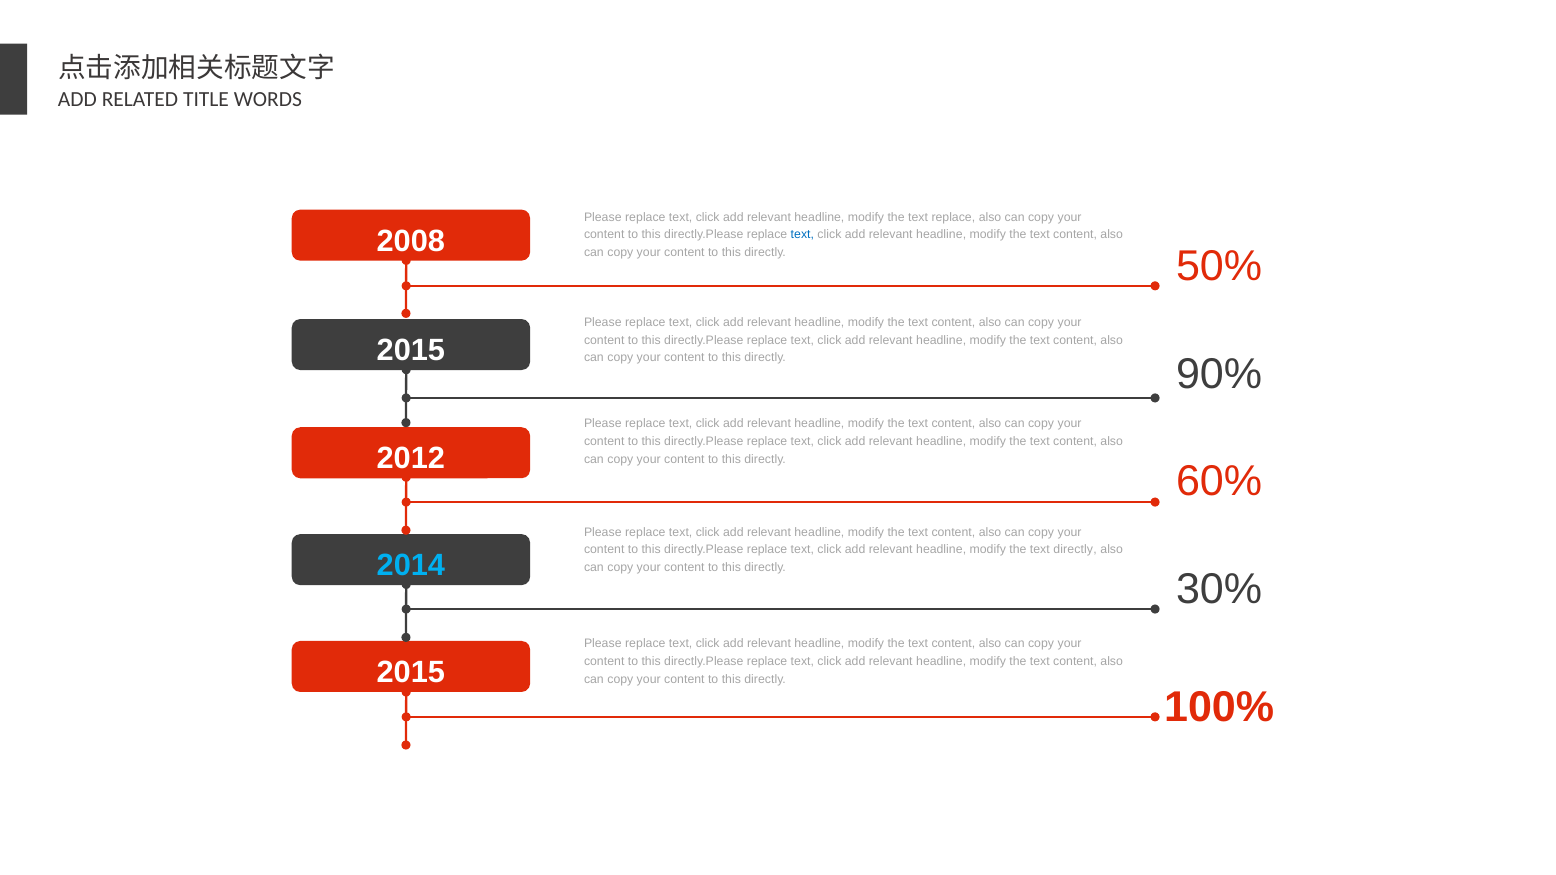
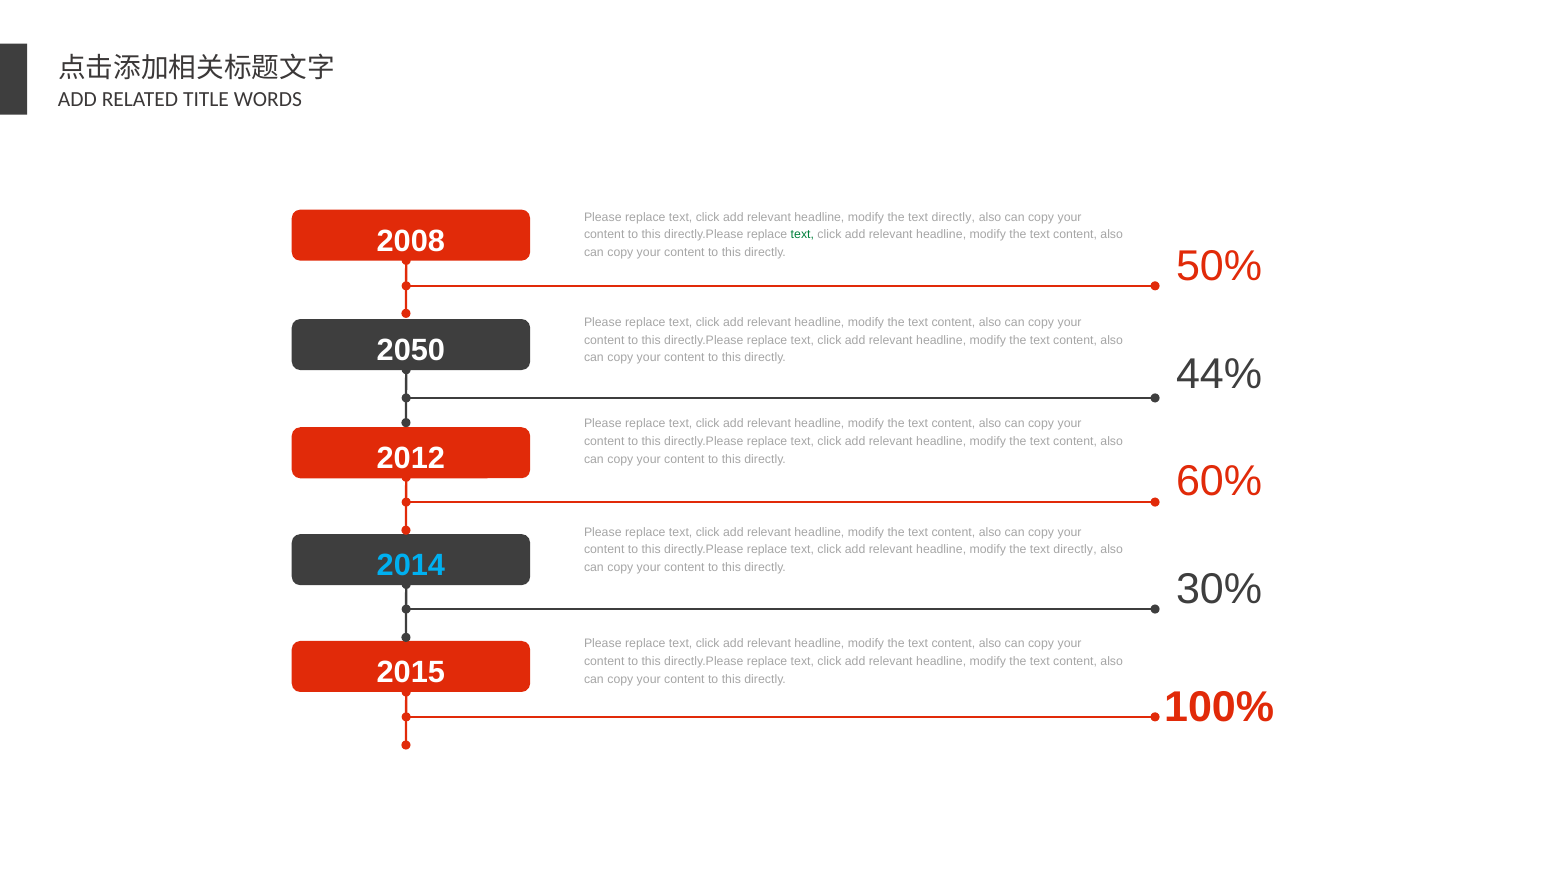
replace: replace -> directly (953, 217)
text colour: blue -> green (802, 235)
2015: 2015 -> 2050 (411, 350)
90%: 90% -> 44% (1219, 374)
